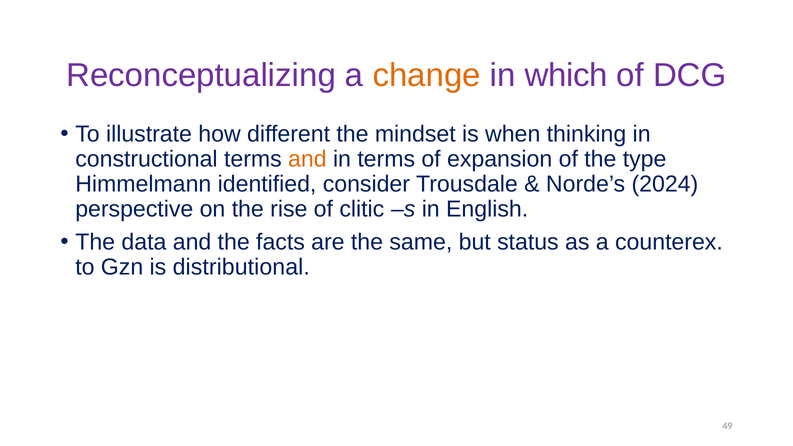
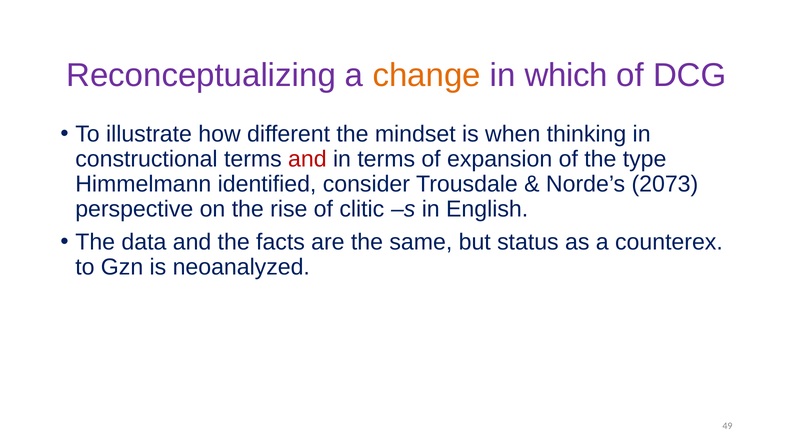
and colour: orange -> red (307, 159)
2024: 2024 -> 2073 (665, 184)
distributional: distributional -> neoanalyzed (241, 267)
